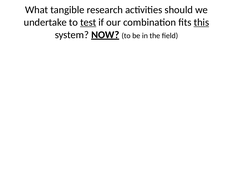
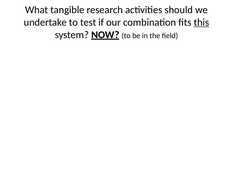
test underline: present -> none (88, 22)
